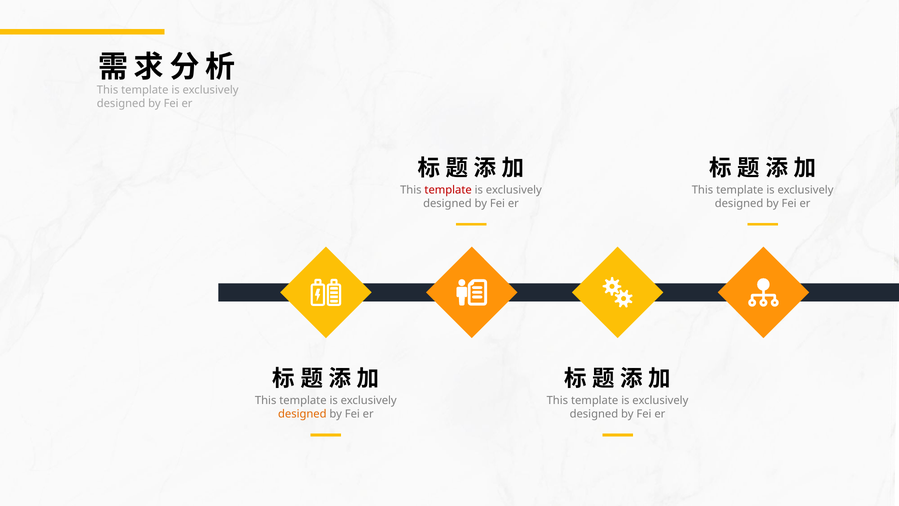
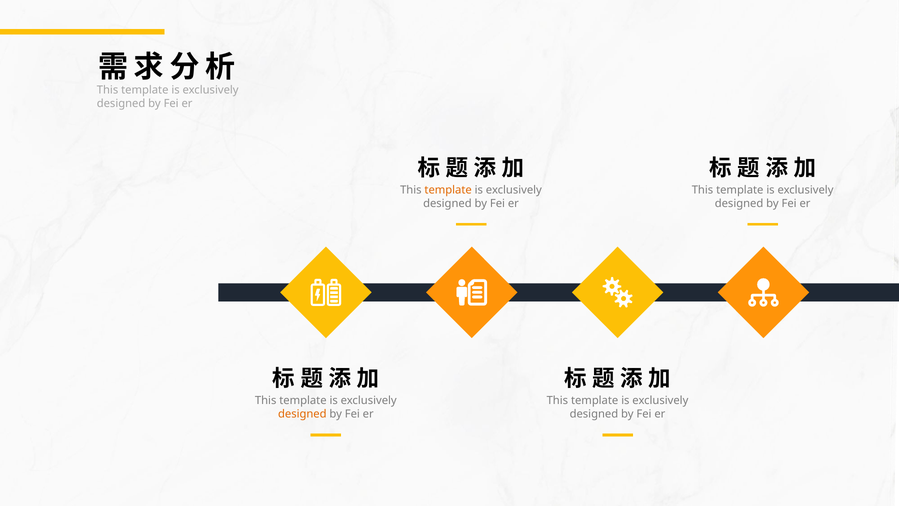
template colour: red -> orange (448, 190)
